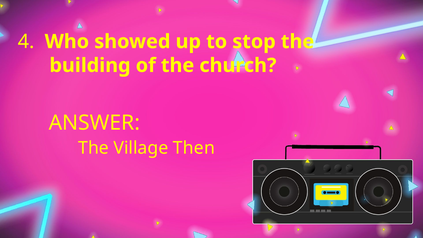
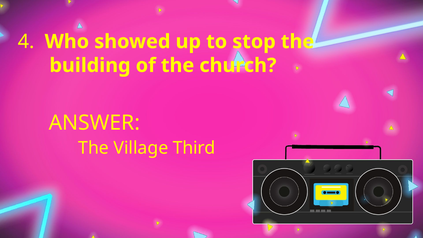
Then: Then -> Third (194, 148)
